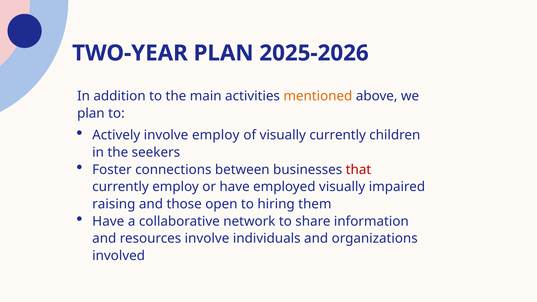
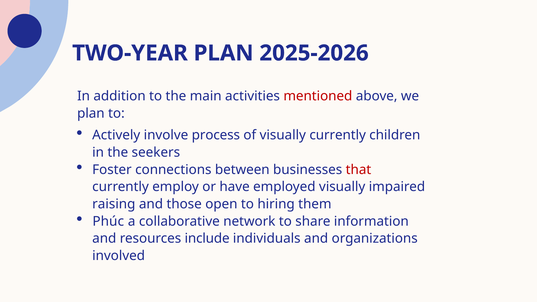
mentioned colour: orange -> red (318, 96)
involve employ: employ -> process (216, 135)
Have: Have -> Phúc (108, 221)
resources involve: involve -> include (207, 239)
